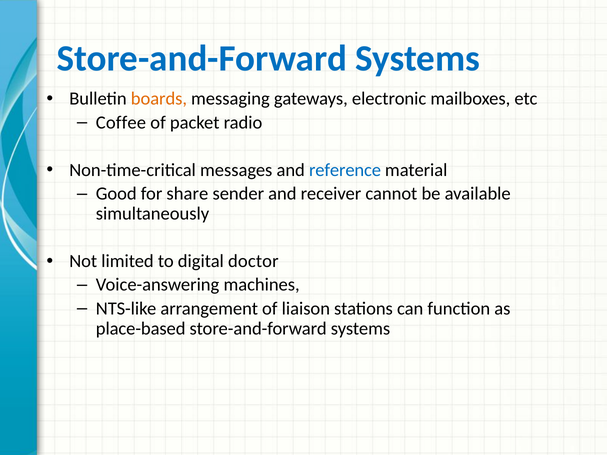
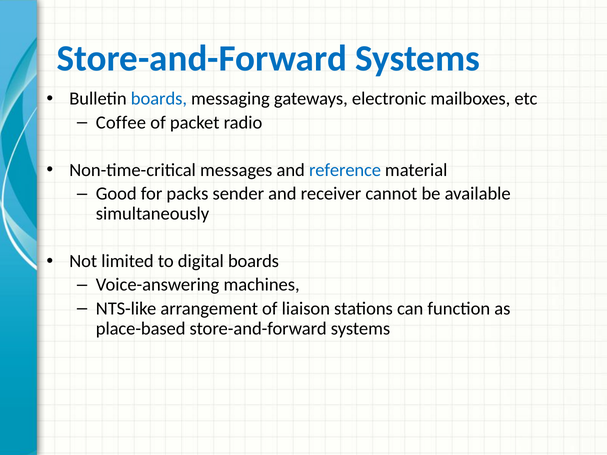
boards colour: orange -> blue (159, 99)
share: share -> packs (187, 194)
digital doctor: doctor -> boards (254, 261)
